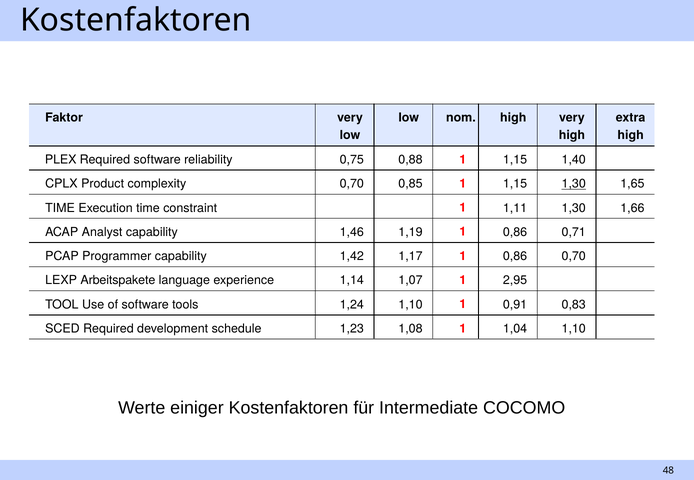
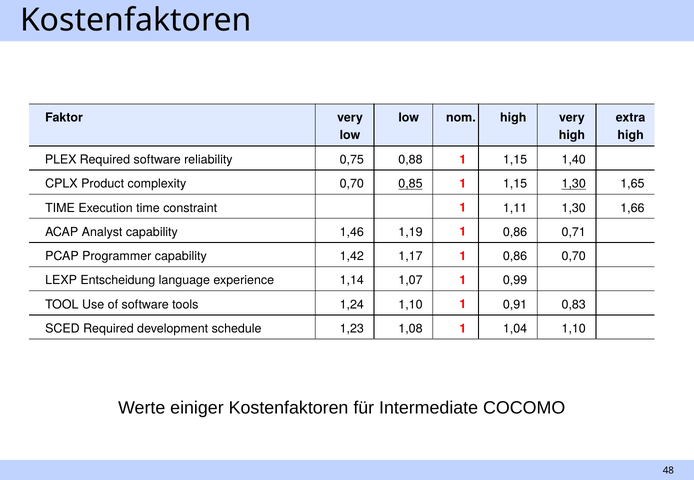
0,85 underline: none -> present (410, 184)
Arbeitspakete: Arbeitspakete -> Entscheidung (118, 281)
2,95: 2,95 -> 0,99 (515, 281)
